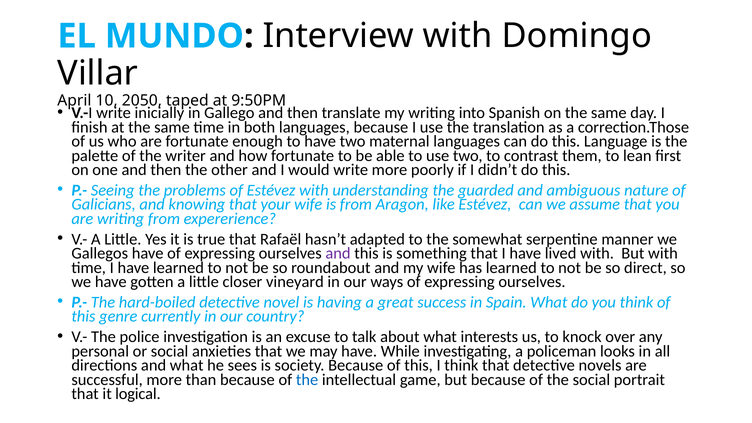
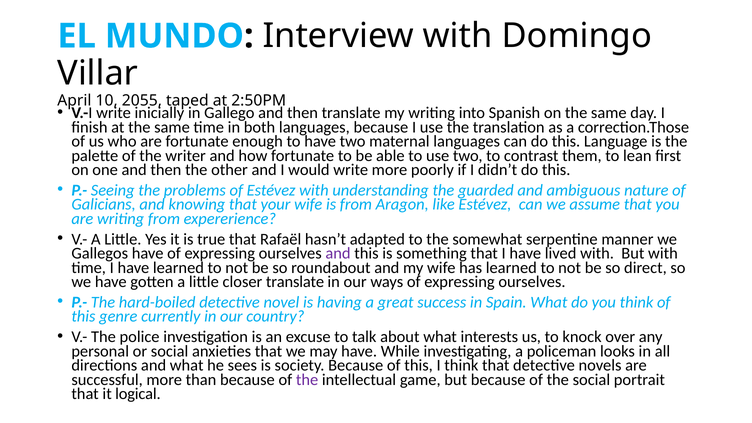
2050: 2050 -> 2055 (142, 100)
9:50PM: 9:50PM -> 2:50PM (259, 100)
closer vineyard: vineyard -> translate (295, 282)
the colour: blue -> purple (307, 380)
